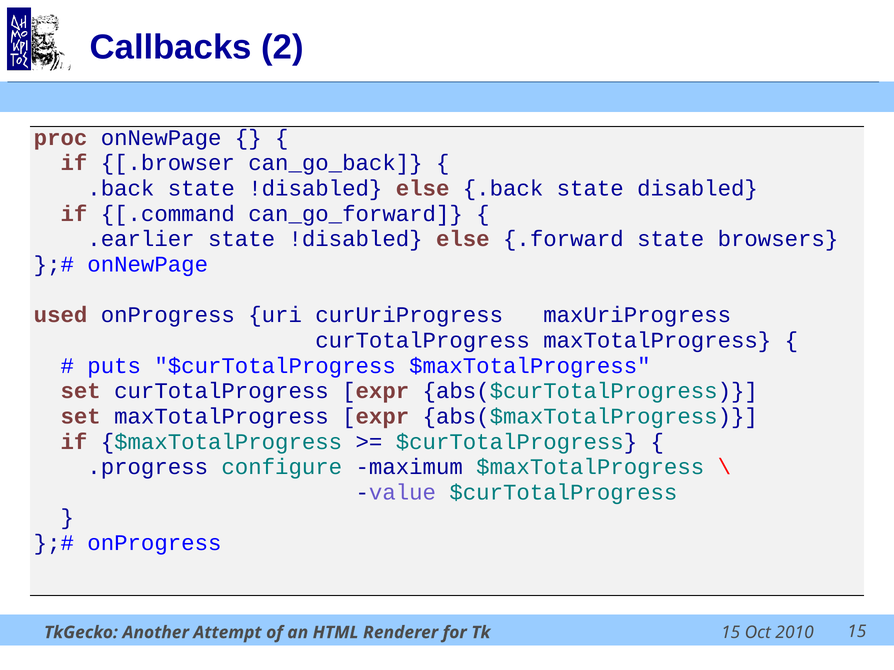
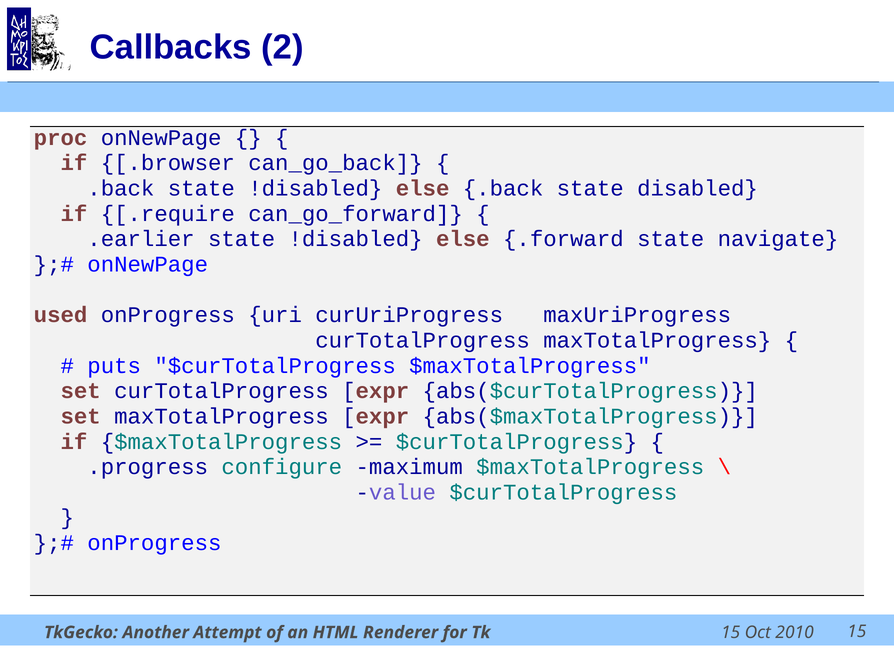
.command: .command -> .require (168, 214)
browsers: browsers -> navigate (778, 239)
